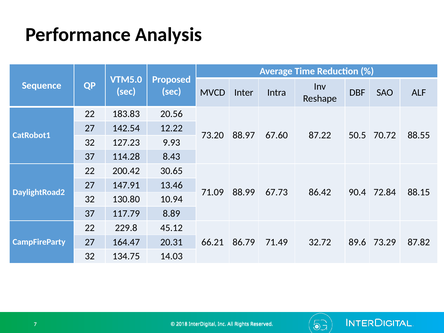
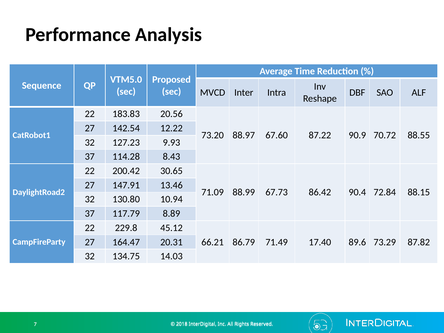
50.5: 50.5 -> 90.9 (357, 135)
32.72: 32.72 -> 17.40 (320, 242)
